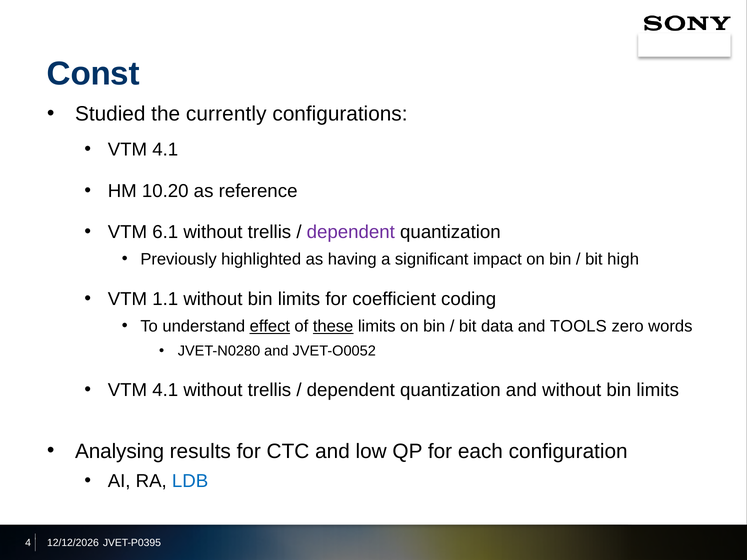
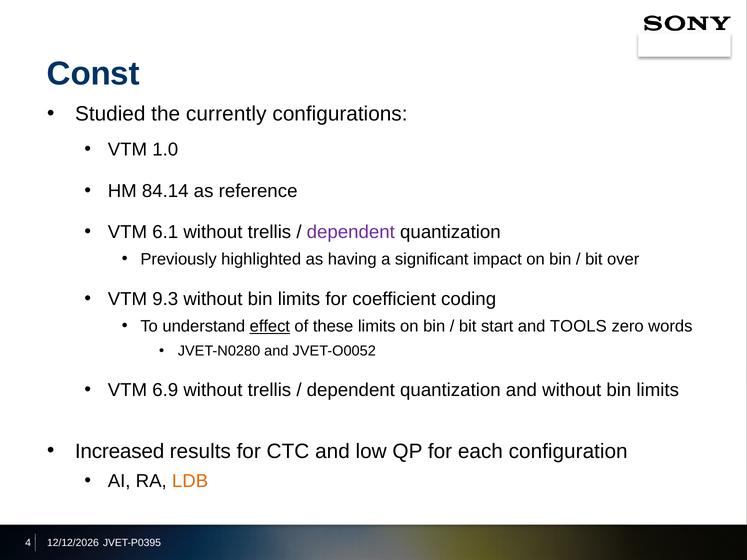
4.1: 4.1 -> 1.0 (165, 150)
10.20: 10.20 -> 84.14 (165, 191)
high: high -> over (623, 259)
1.1: 1.1 -> 9.3 (165, 299)
these underline: present -> none (333, 327)
data: data -> start (497, 327)
4.1: 4.1 -> 6.9 (165, 390)
Analysing: Analysing -> Increased (120, 451)
LDB colour: blue -> orange (190, 481)
